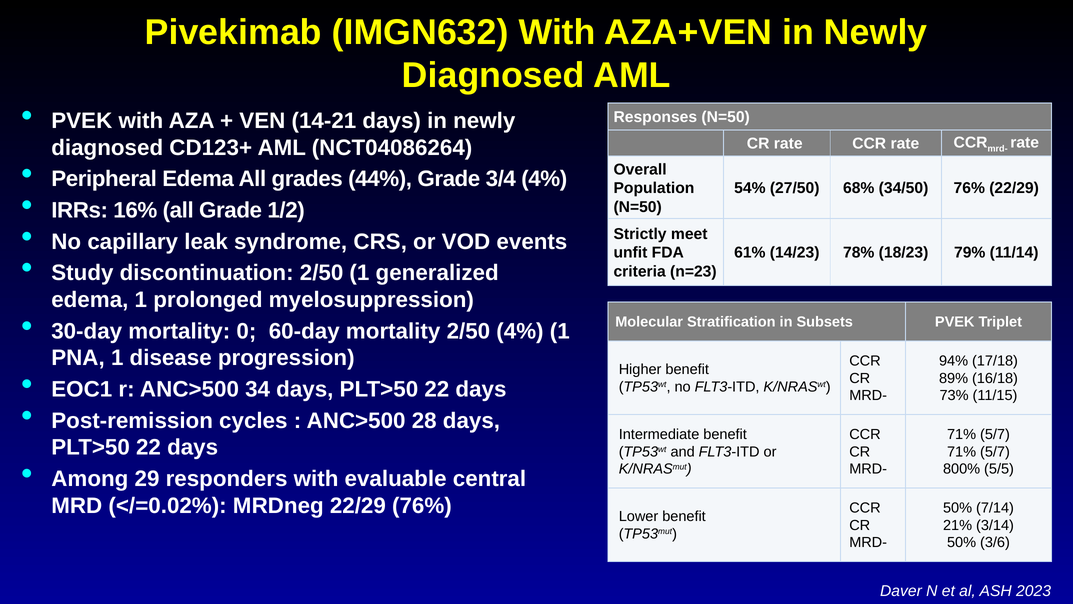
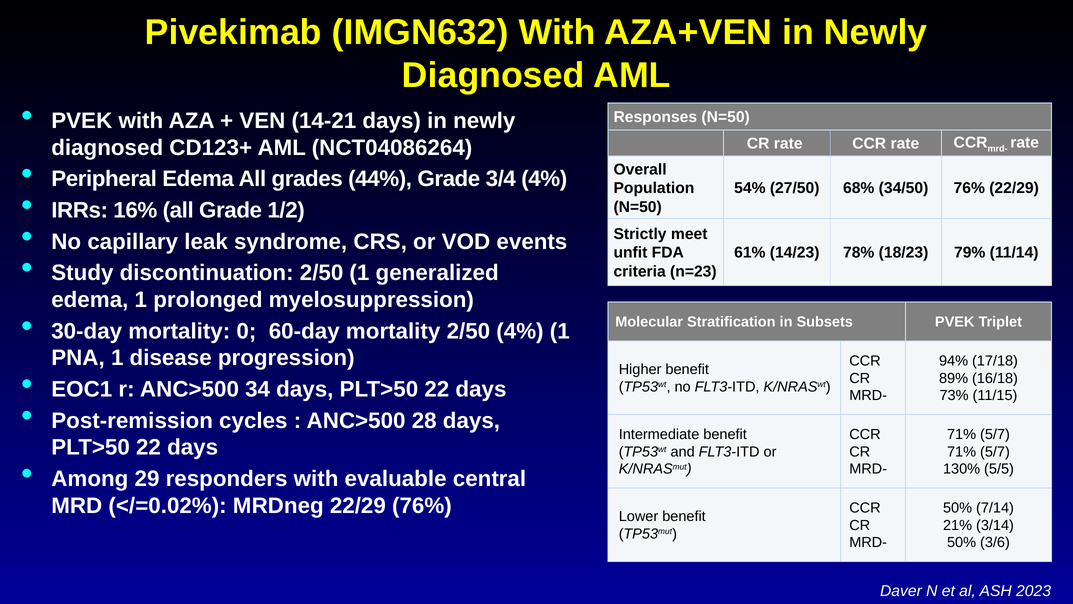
800%: 800% -> 130% (962, 469)
